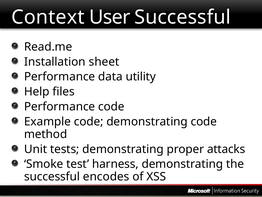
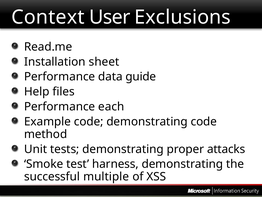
User Successful: Successful -> Exclusions (183, 17)
utility: utility -> guide (141, 77)
Performance code: code -> each (111, 106)
encodes: encodes -> multiple (106, 176)
